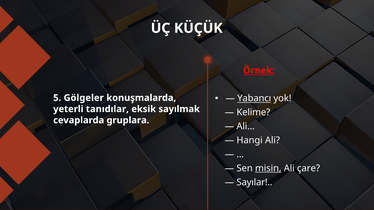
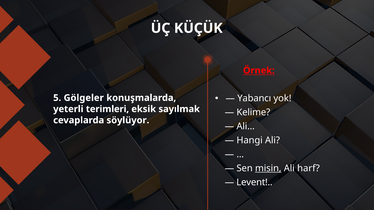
Yabancı underline: present -> none (254, 99)
tanıdılar: tanıdılar -> terimleri (107, 109)
gruplara: gruplara -> söylüyor (128, 120)
çare: çare -> harf (308, 169)
Sayılar: Sayılar -> Levent (254, 183)
